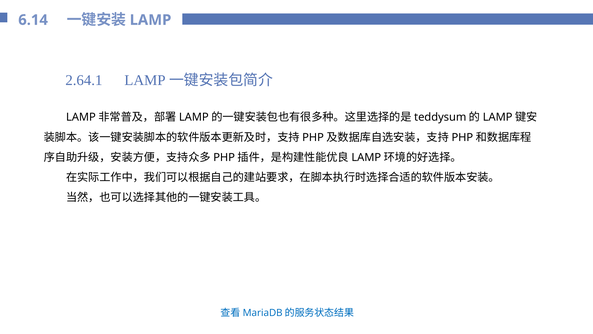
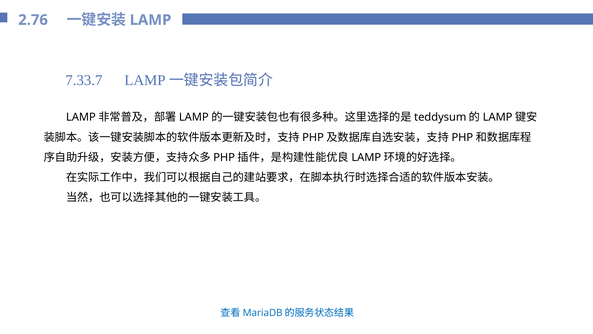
6.14: 6.14 -> 2.76 (33, 20)
2.64.1: 2.64.1 -> 7.33.7 (84, 80)
